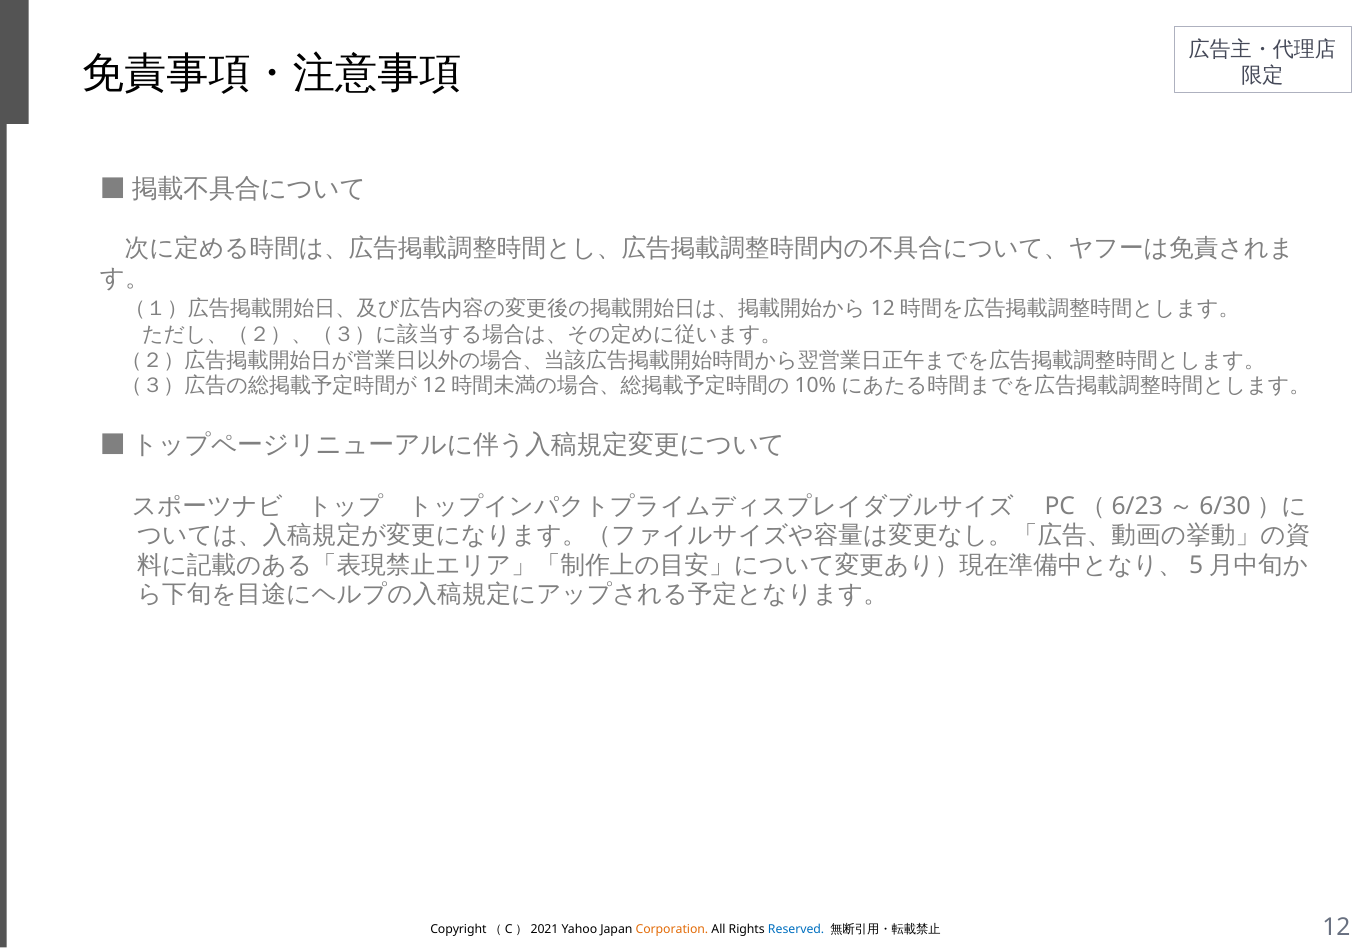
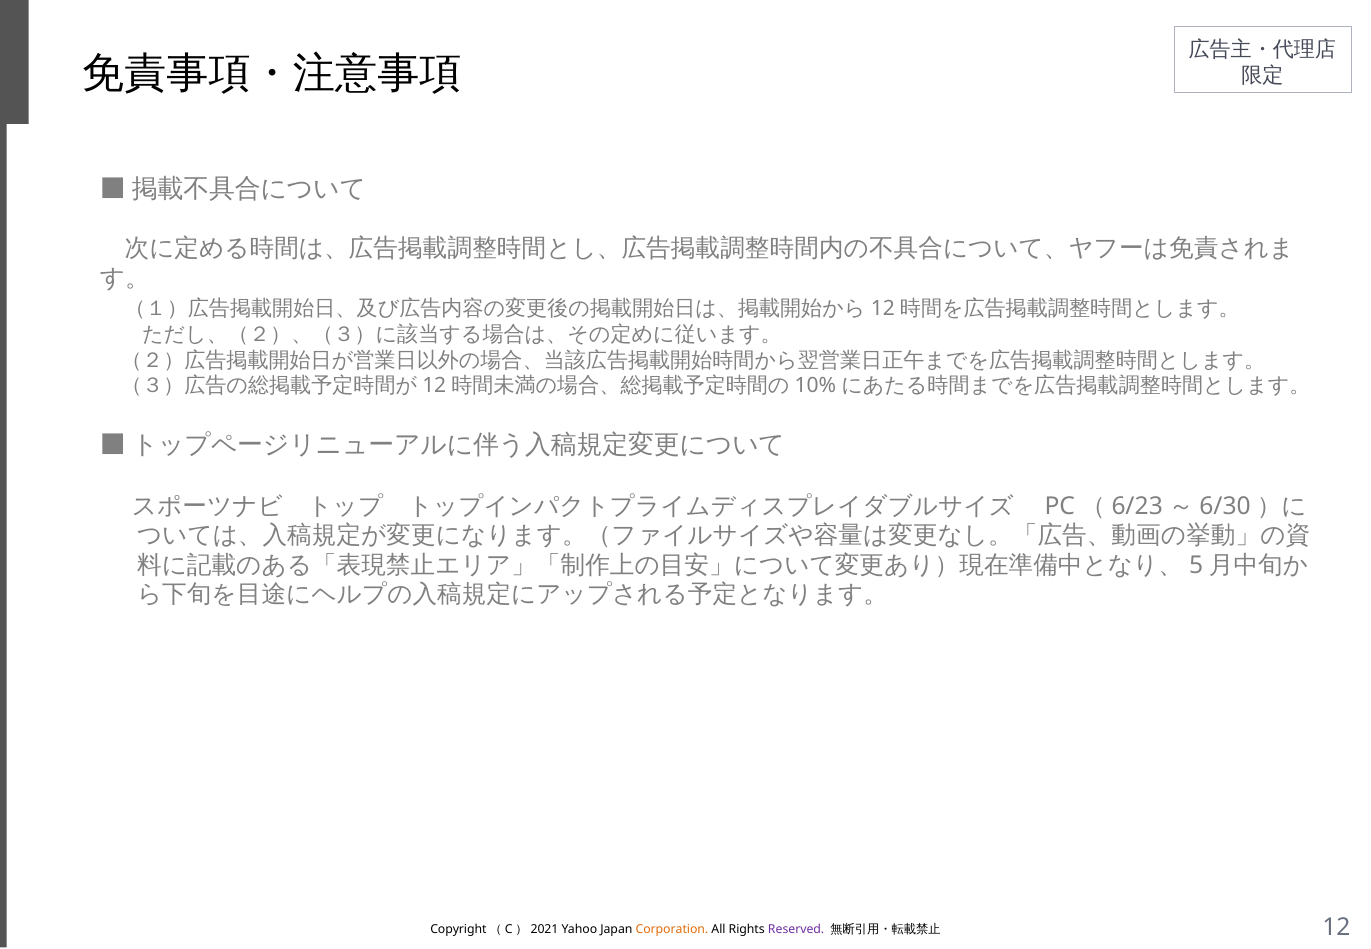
Reserved colour: blue -> purple (796, 929)
